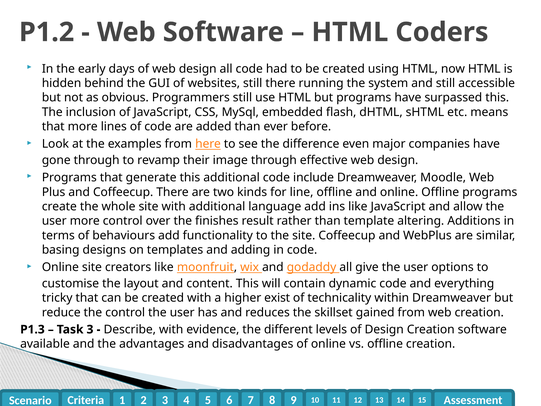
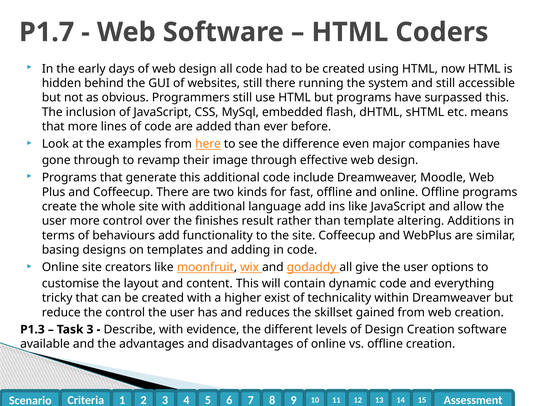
P1.2: P1.2 -> P1.7 (47, 32)
line: line -> fast (302, 192)
